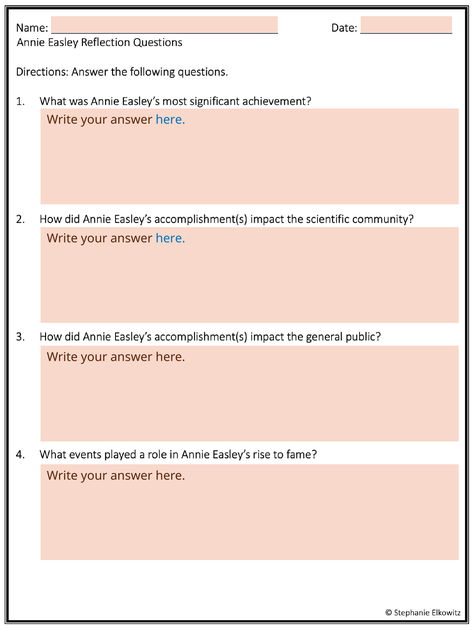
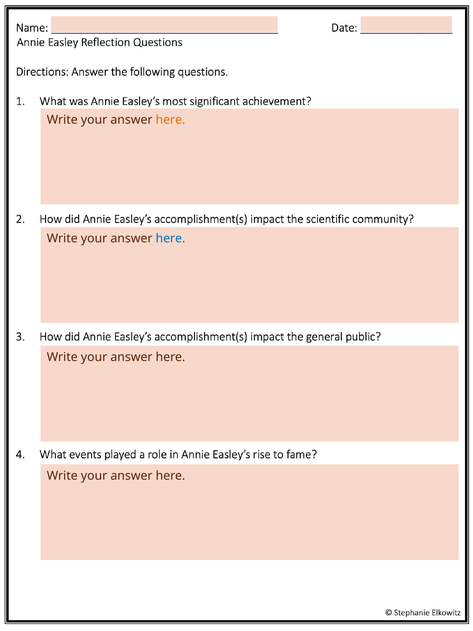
here colour: blue -> orange (170, 120)
